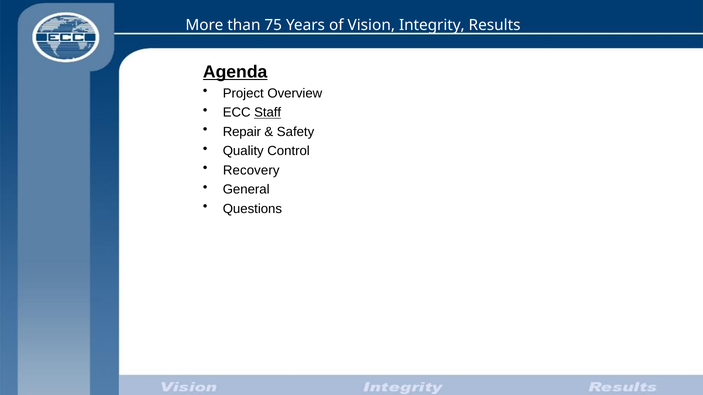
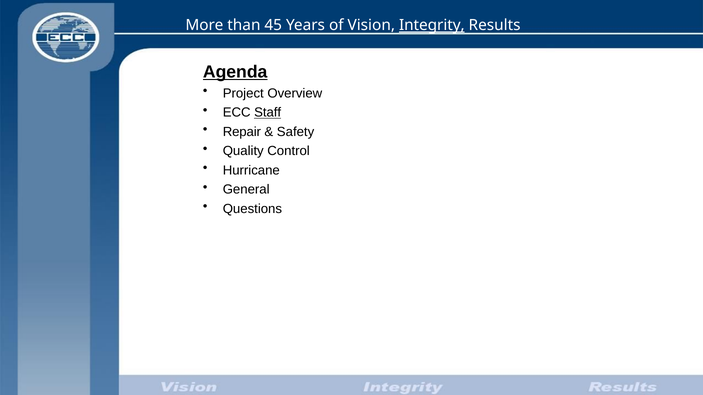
75: 75 -> 45 (273, 25)
Integrity underline: none -> present (432, 25)
Recovery: Recovery -> Hurricane (251, 170)
